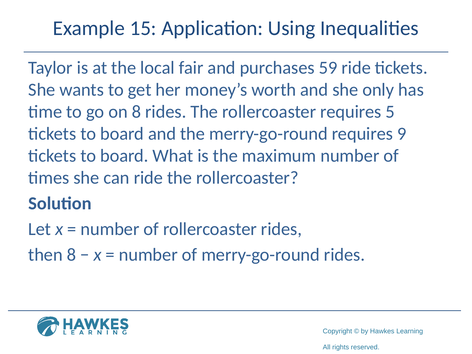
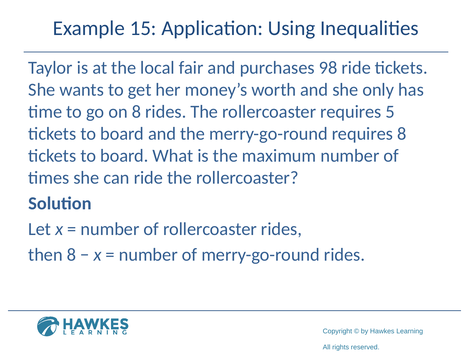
59: 59 -> 98 (328, 68)
requires 9: 9 -> 8 (402, 134)
